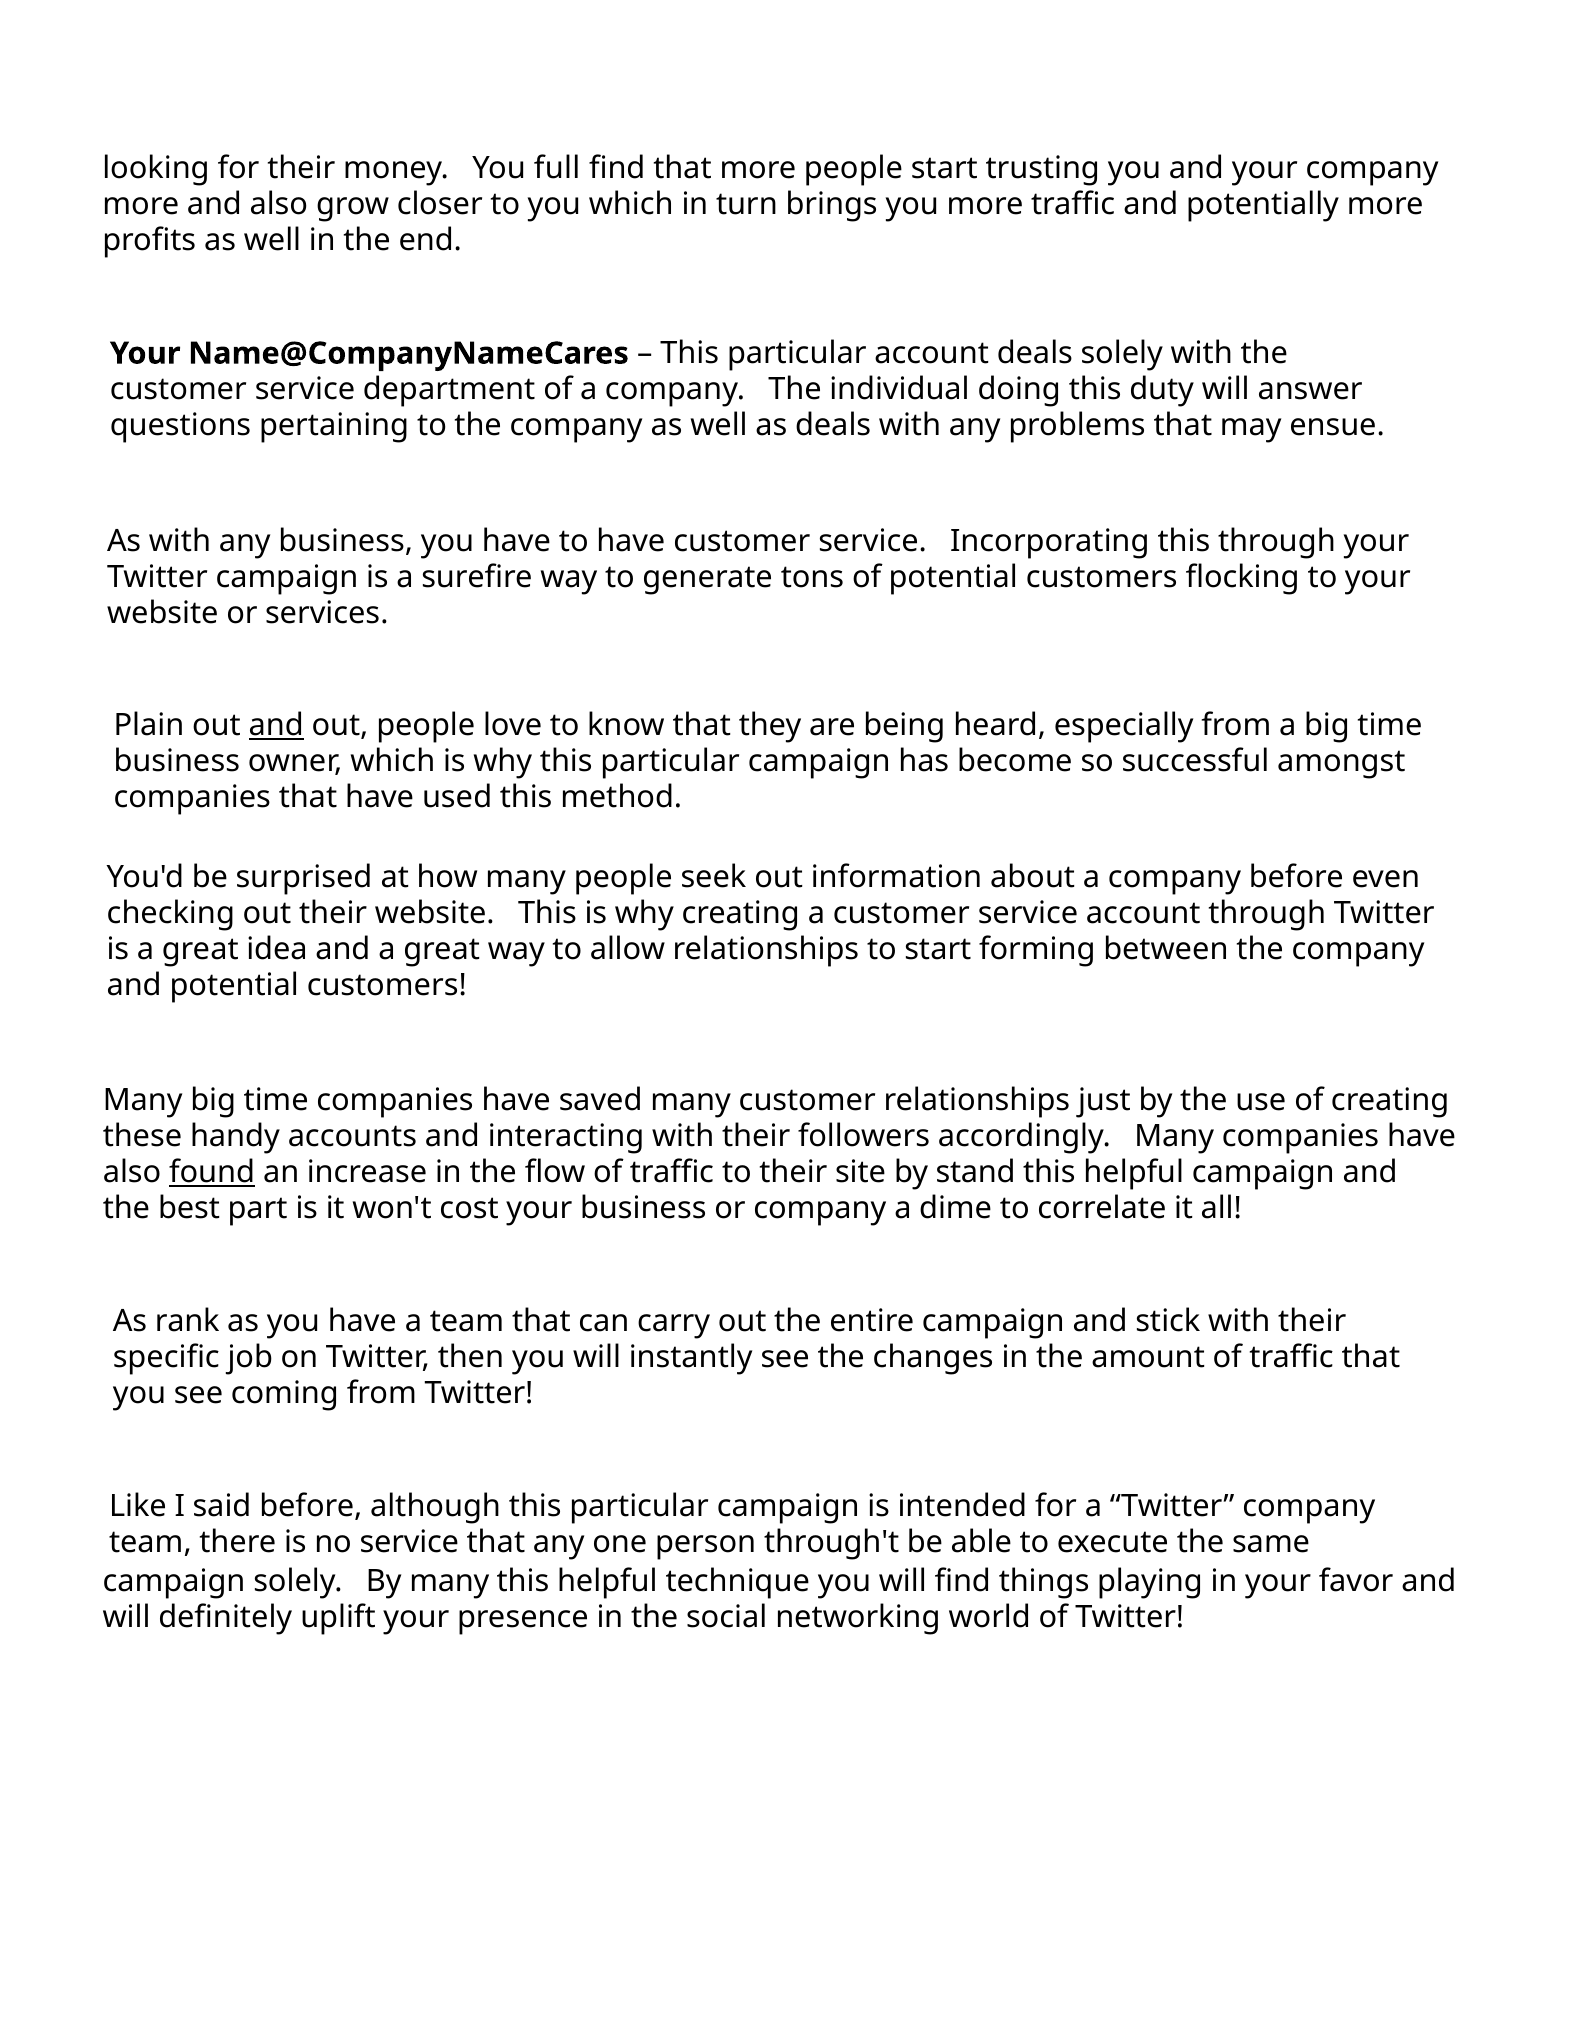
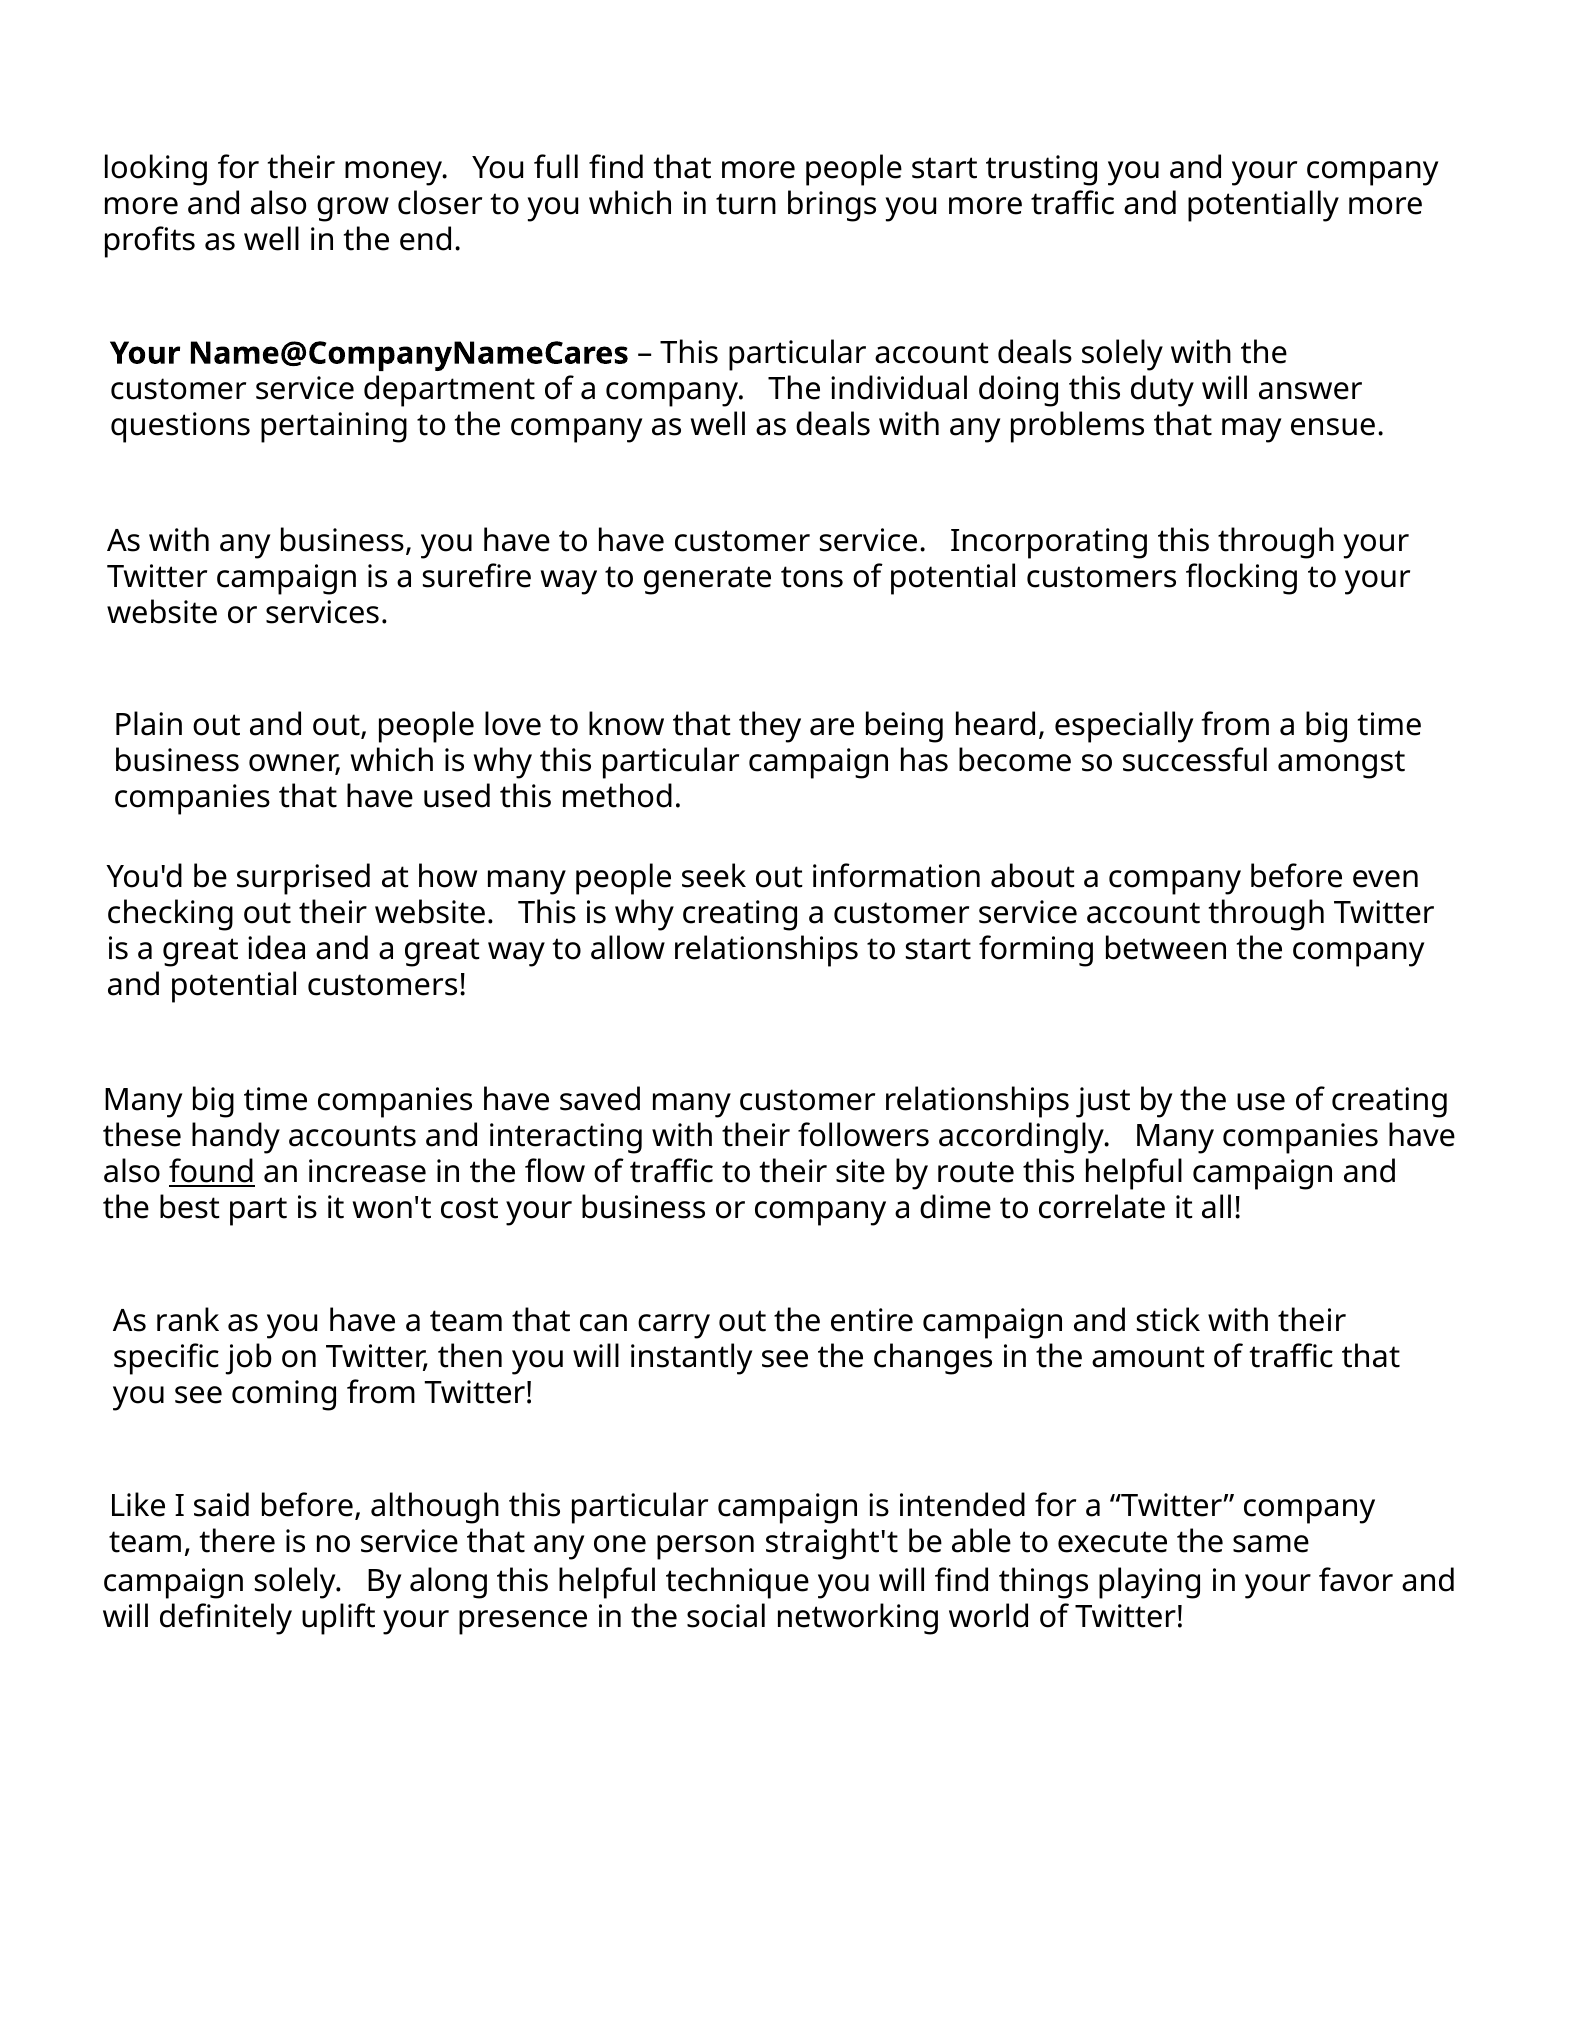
and underline: present -> none (276, 726)
stand: stand -> route (975, 1173)
through't: through't -> straight't (831, 1543)
By many: many -> along (449, 1581)
